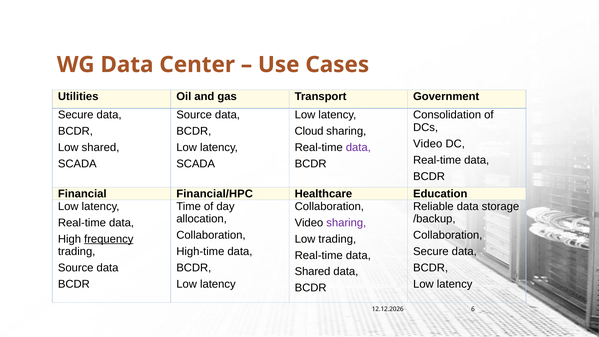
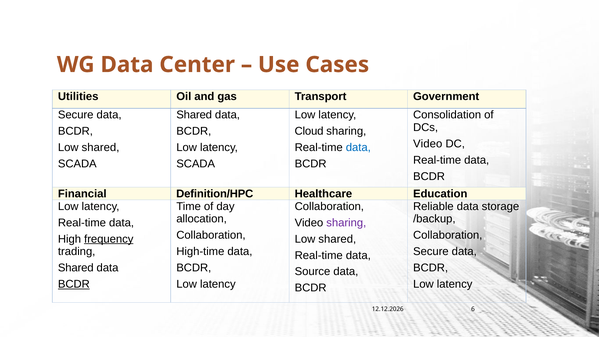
Source: Source -> Shared (194, 115)
data colour: purple -> blue (358, 147)
Financial/HPC: Financial/HPC -> Definition/HPC (215, 194)
trading: trading -> shared (337, 239)
Source: Source -> Shared (76, 268)
Shared: Shared -> Source (313, 272)
BCDR underline: none -> present (74, 284)
